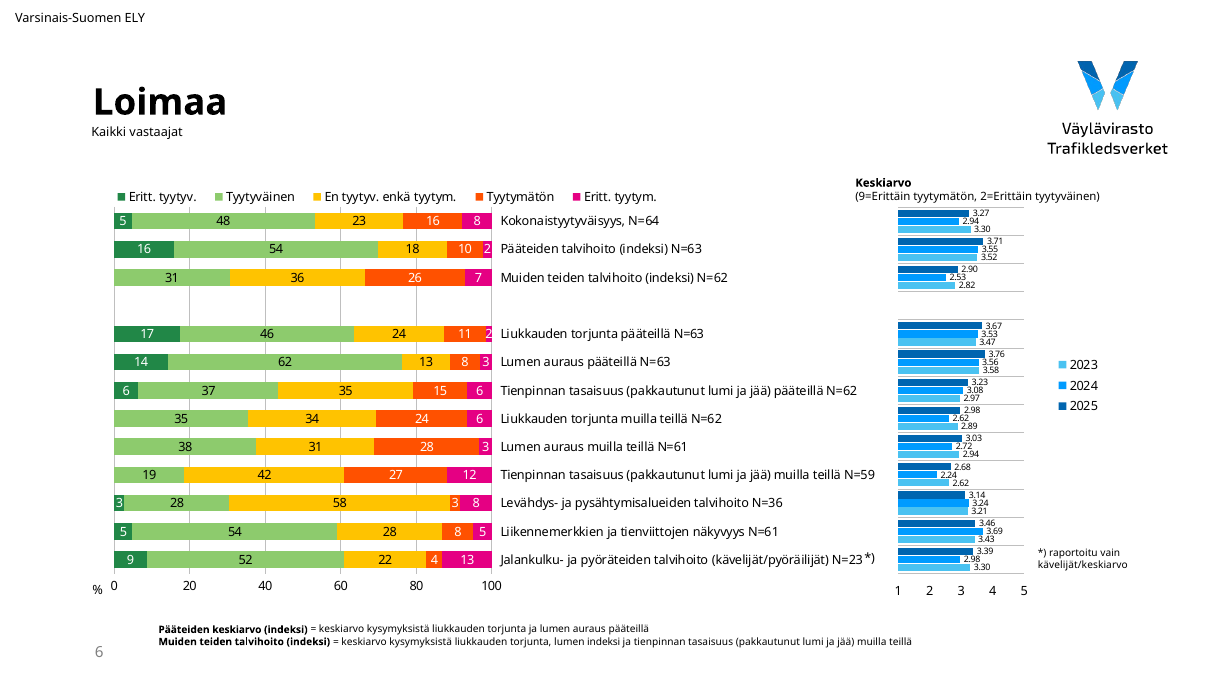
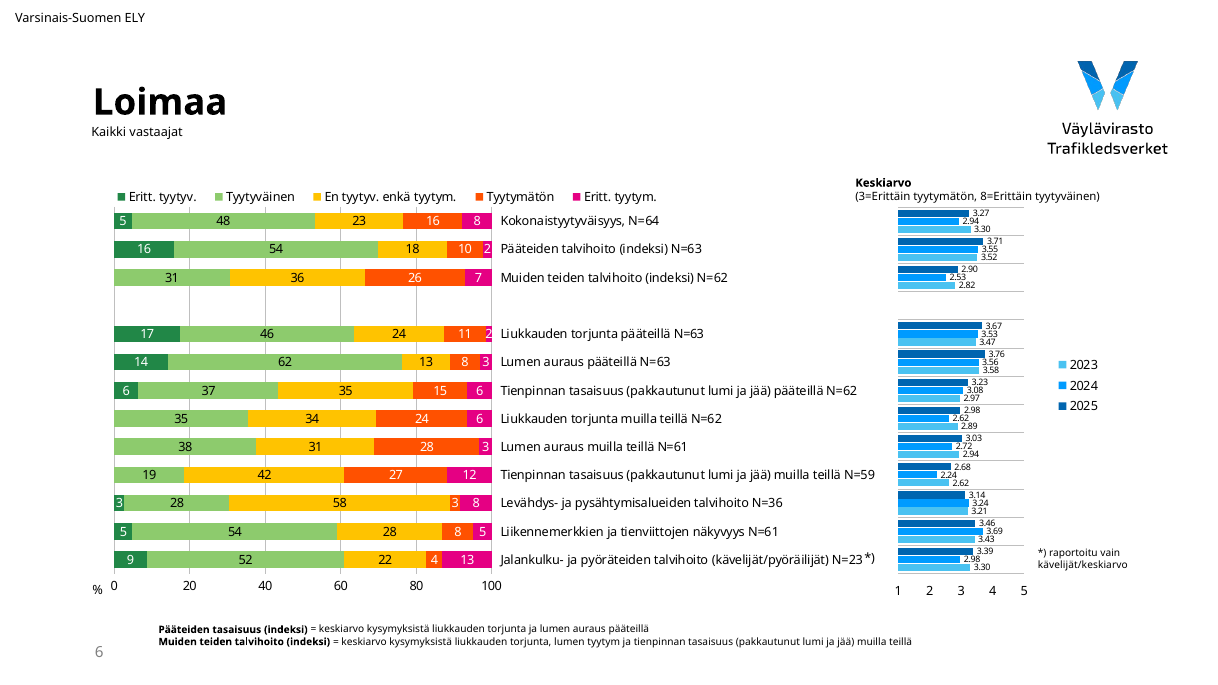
9=Erittäin: 9=Erittäin -> 3=Erittäin (883, 197)
2=Erittäin: 2=Erittäin -> 8=Erittäin (1006, 197)
Pääteiden keskiarvo: keskiarvo -> tasaisuus (237, 630)
lumen indeksi: indeksi -> tyytym (604, 642)
